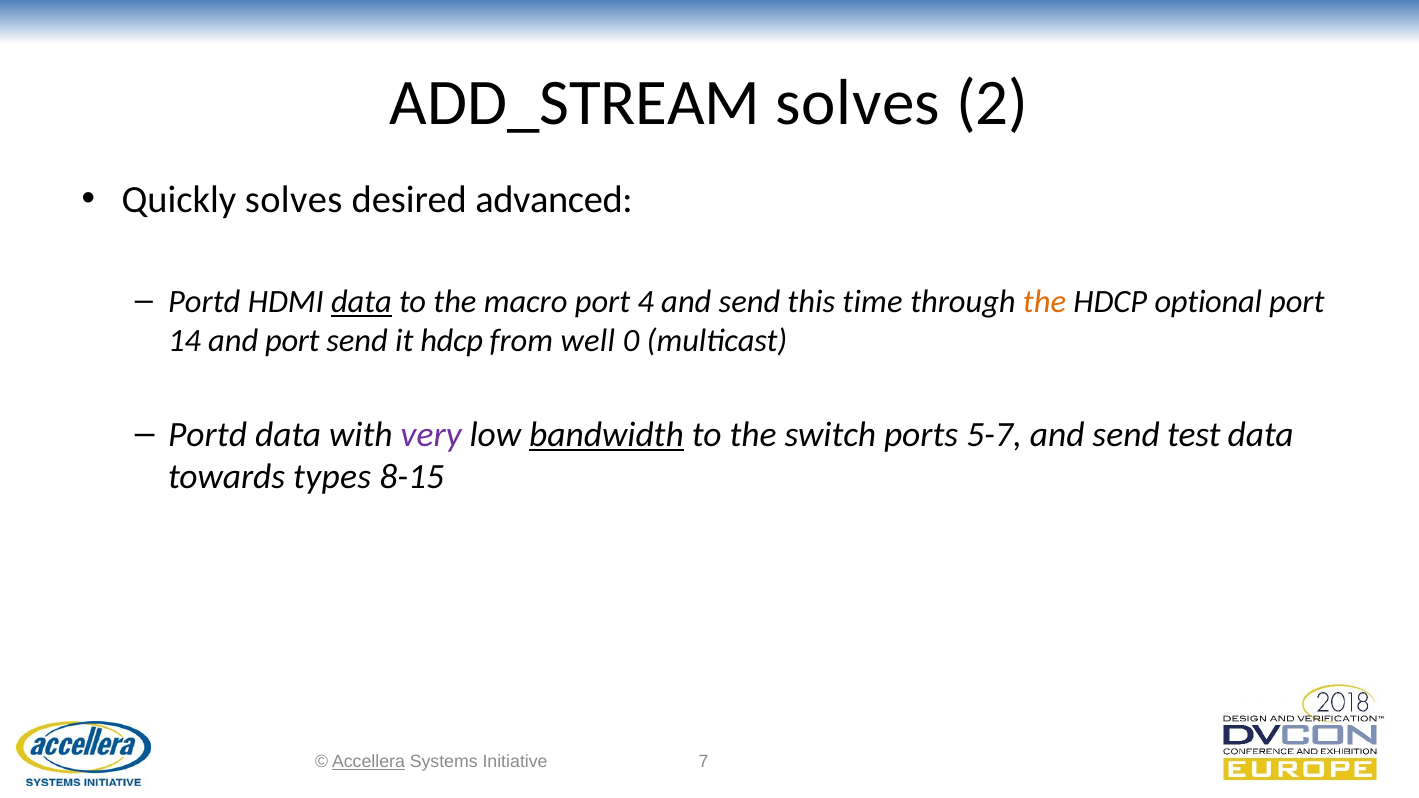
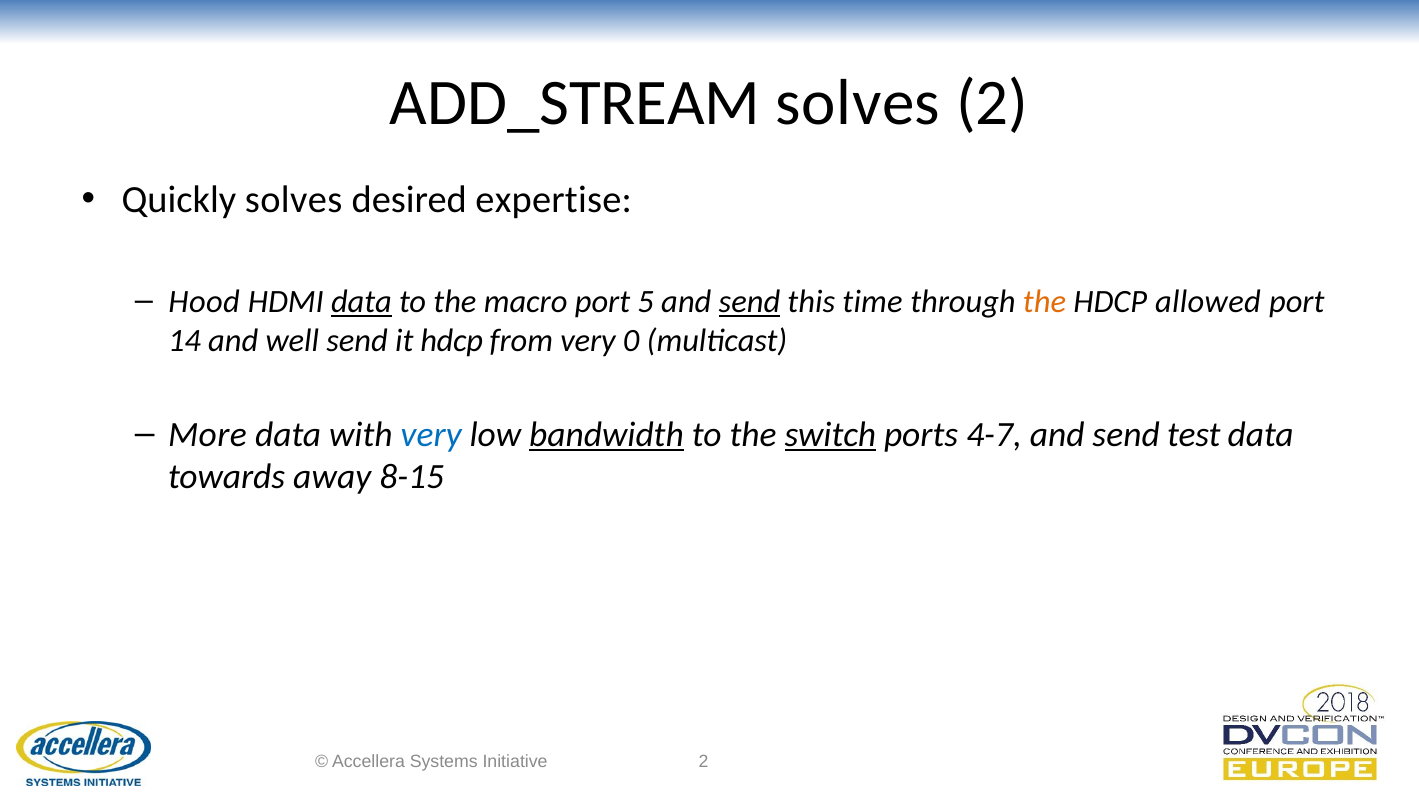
advanced: advanced -> expertise (554, 200)
Portd: Portd -> Hood (204, 302)
4: 4 -> 5 (646, 302)
send underline: none -> present (749, 302)
optional: optional -> allowed (1208, 302)
and port: port -> well (292, 341)
from well: well -> very (588, 341)
Portd: Portd -> More (207, 435)
very colour: purple -> blue (431, 435)
switch underline: none -> present (830, 435)
5-7: 5-7 -> 4-7 (994, 435)
types: types -> away (332, 477)
Accellera underline: present -> none (368, 762)
Initiative 7: 7 -> 2 (704, 762)
